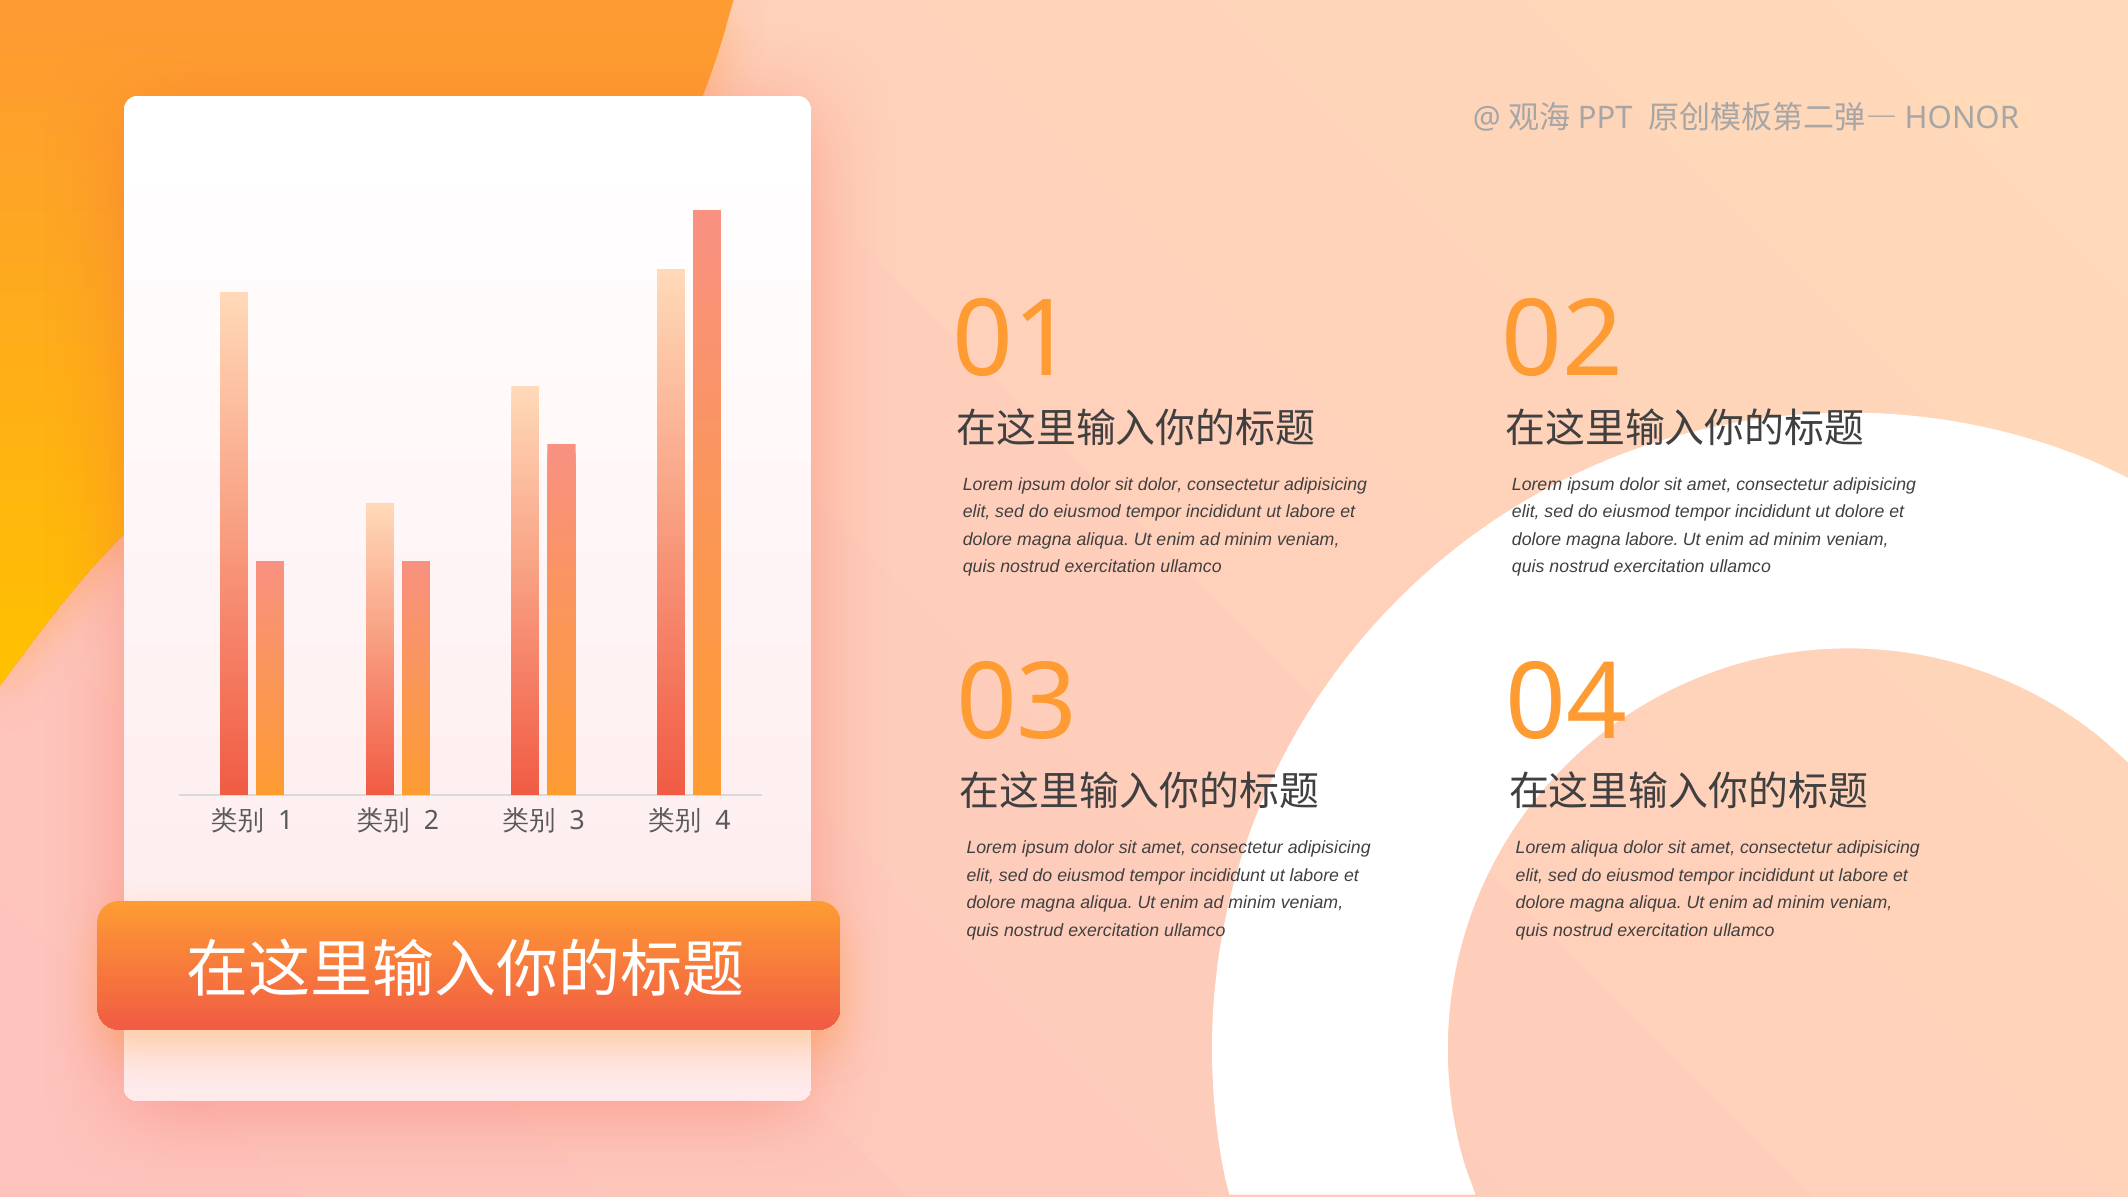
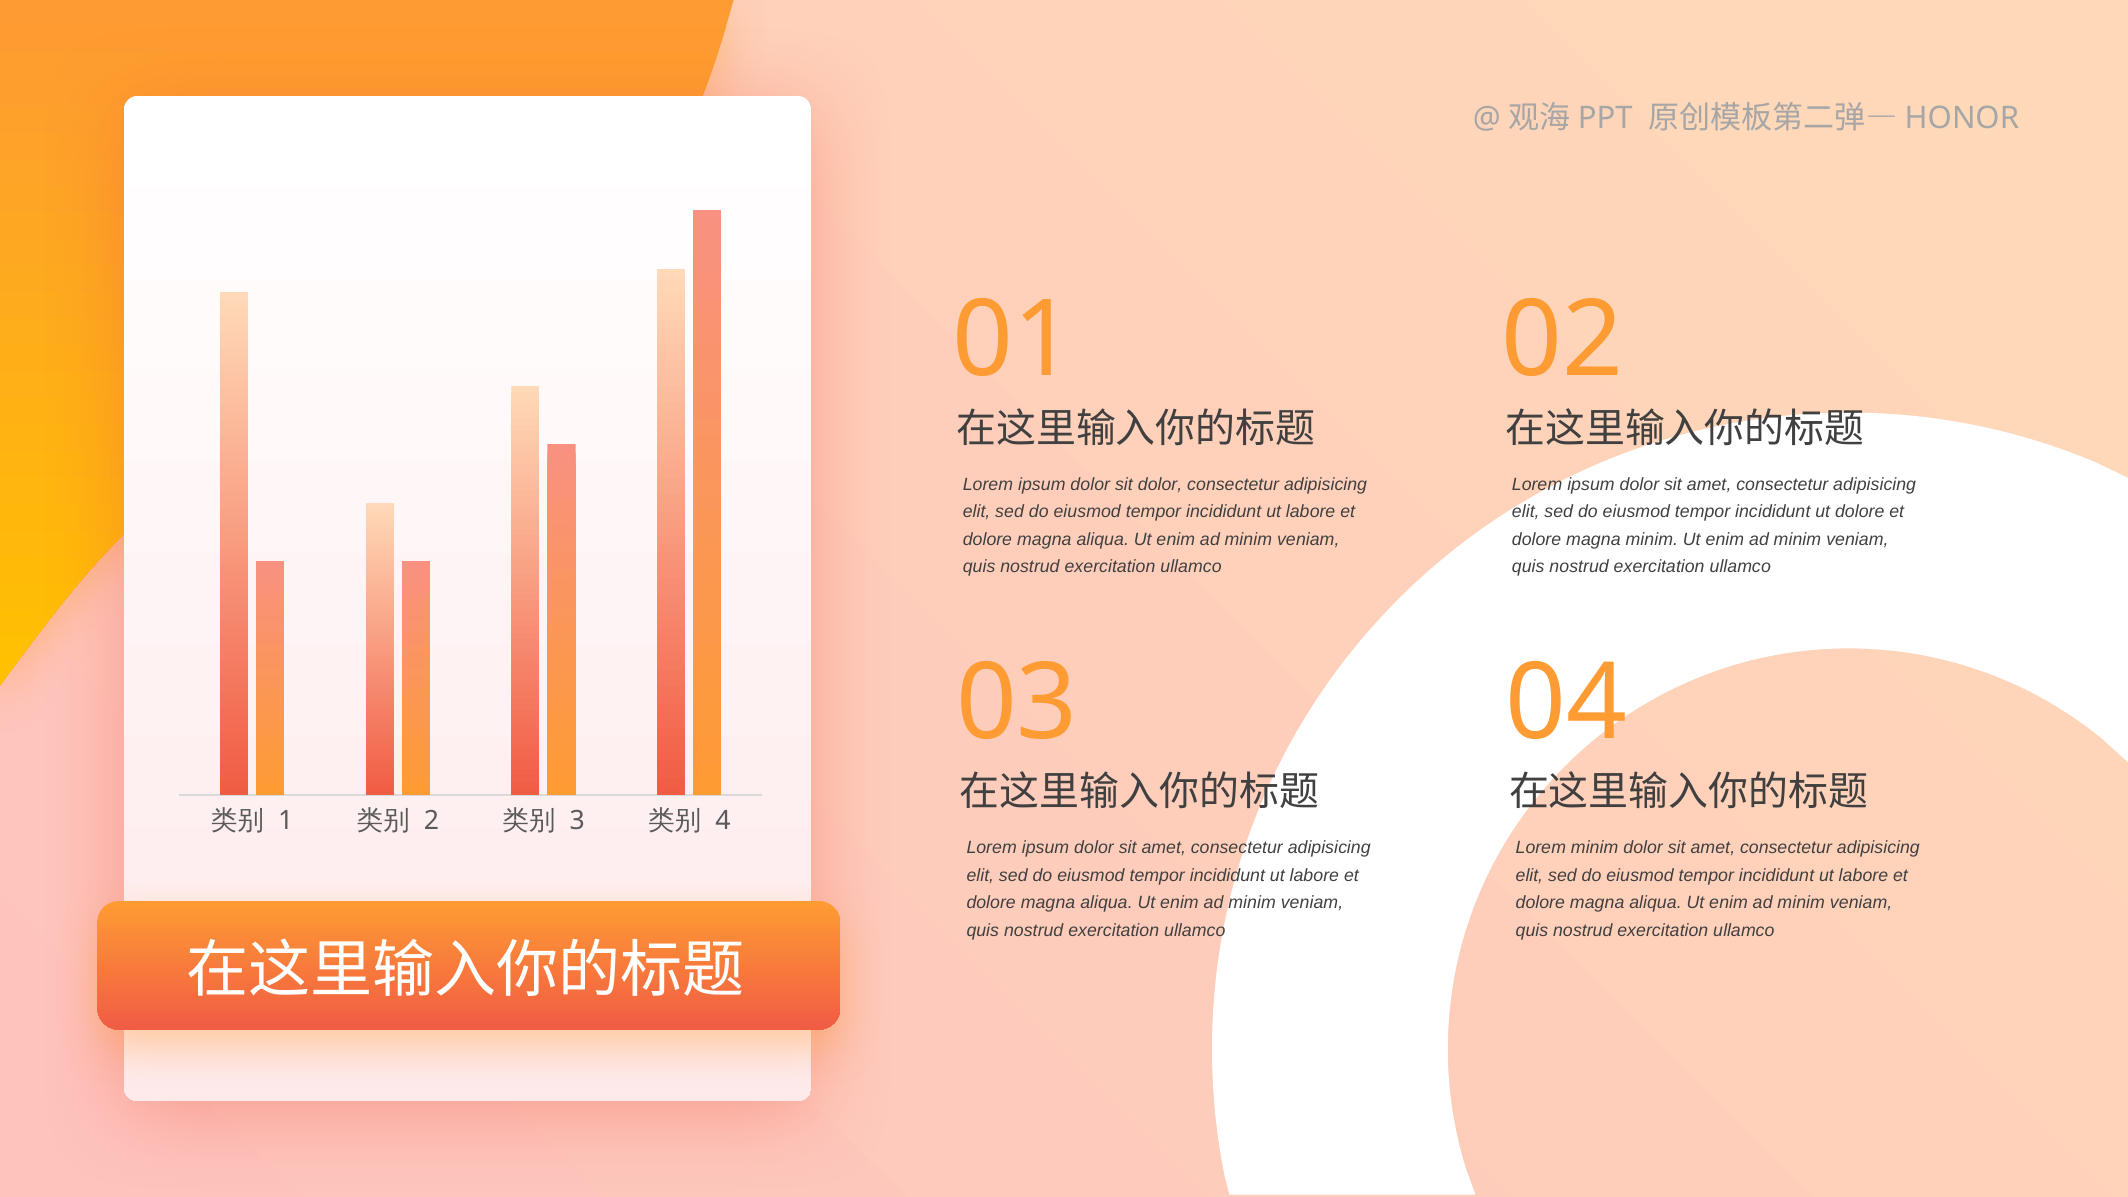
magna labore: labore -> minim (1652, 540)
Lorem aliqua: aliqua -> minim (1595, 848)
